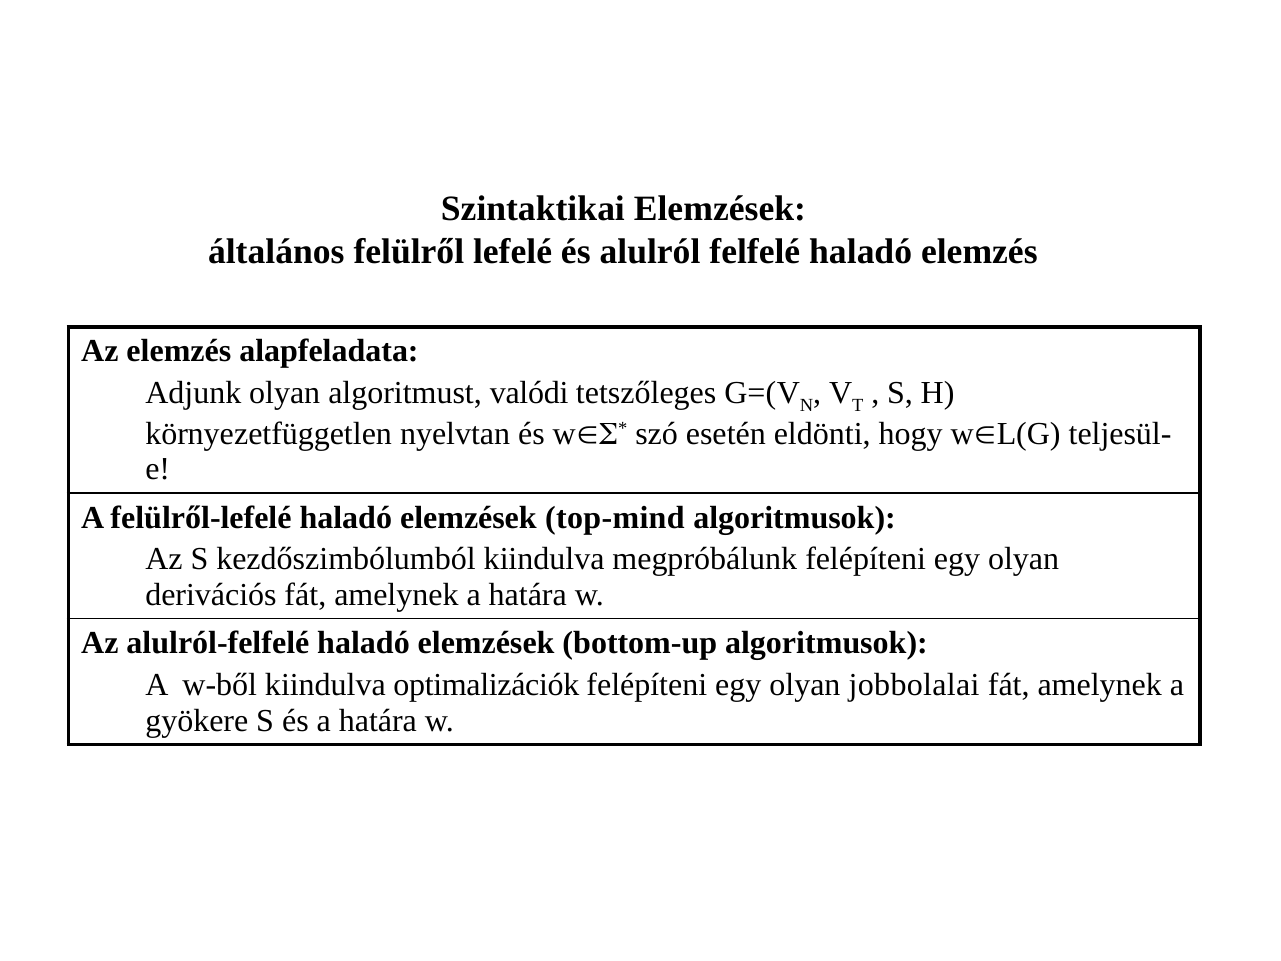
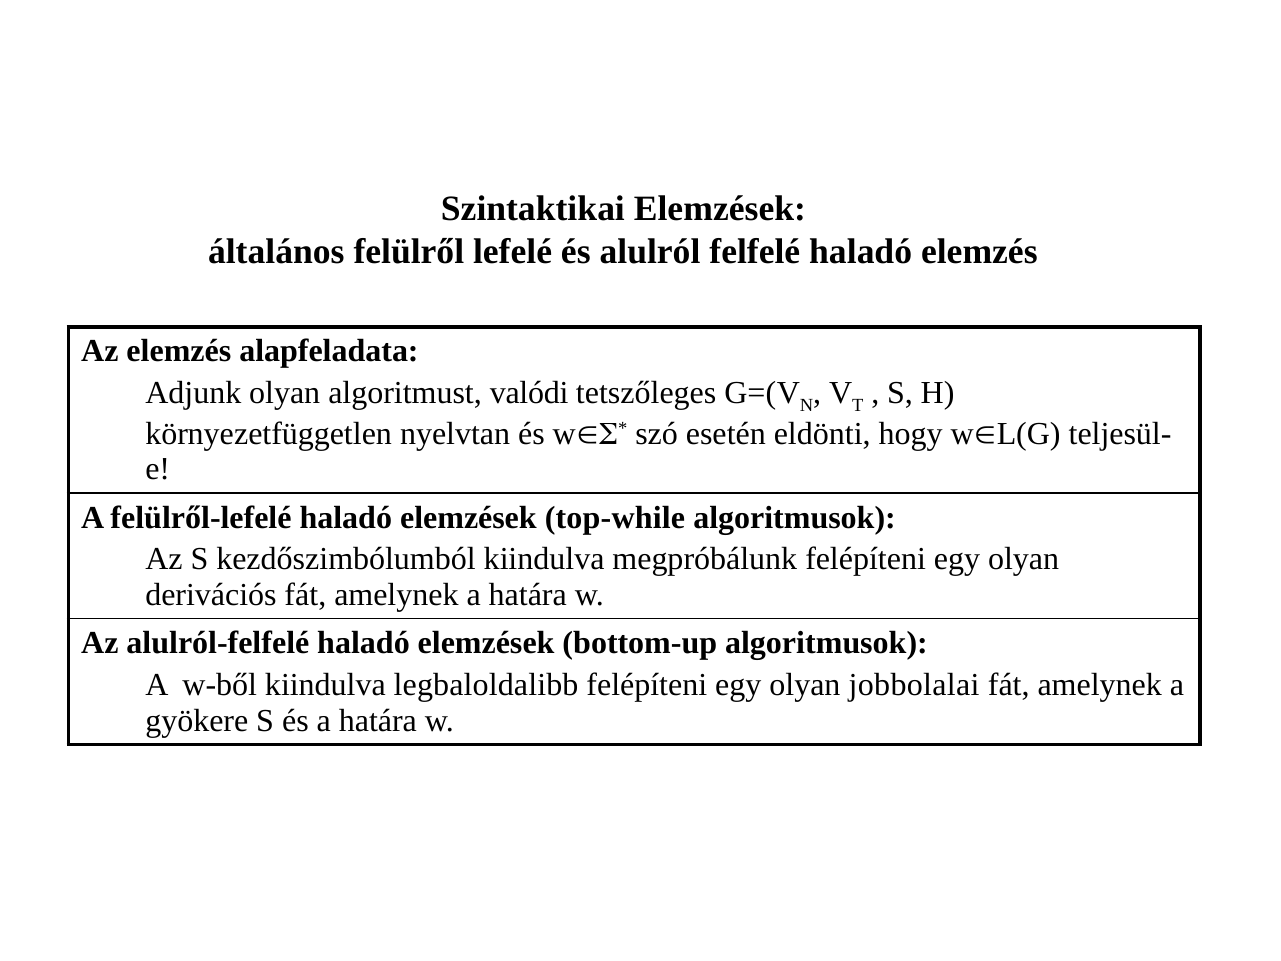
top-mind: top-mind -> top-while (615, 517)
optimalizációk: optimalizációk -> legbaloldalibb (486, 685)
